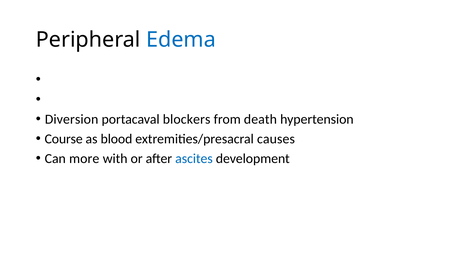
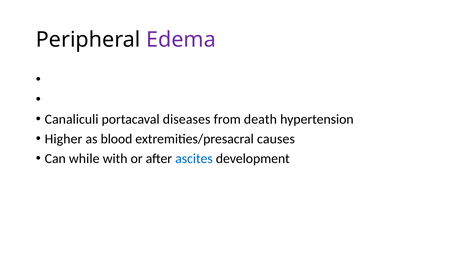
Edema colour: blue -> purple (181, 40)
Diversion: Diversion -> Canaliculi (72, 119)
blockers: blockers -> diseases (187, 119)
Course: Course -> Higher (64, 139)
more: more -> while (84, 159)
